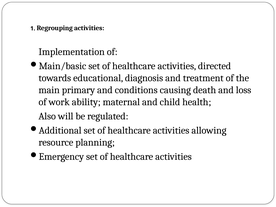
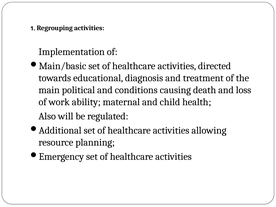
primary: primary -> political (78, 90)
